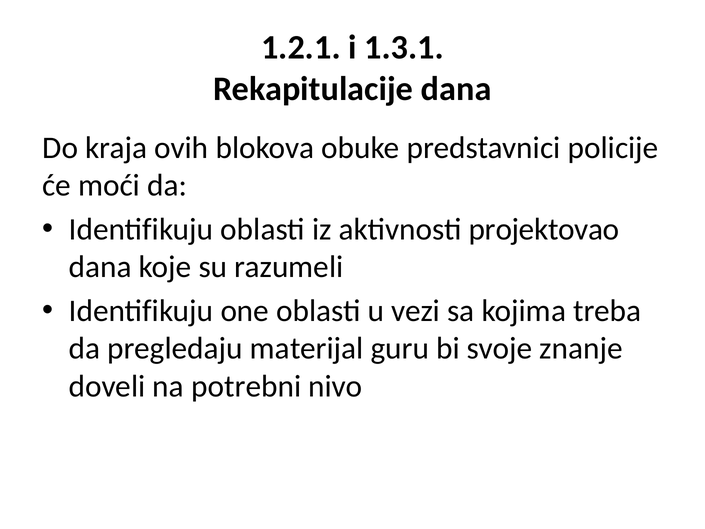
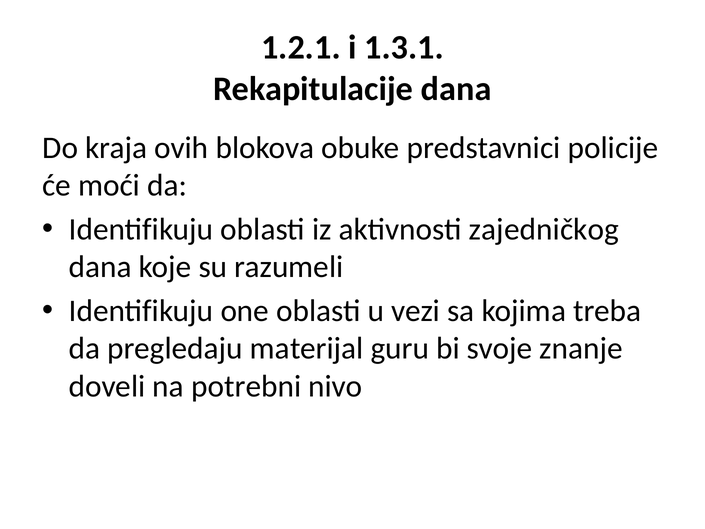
projektovao: projektovao -> zajedničkog (544, 229)
